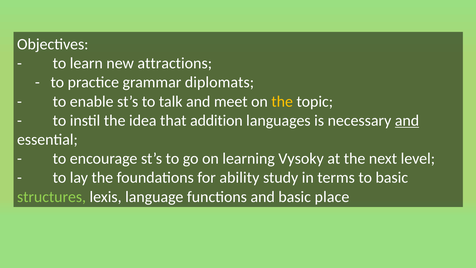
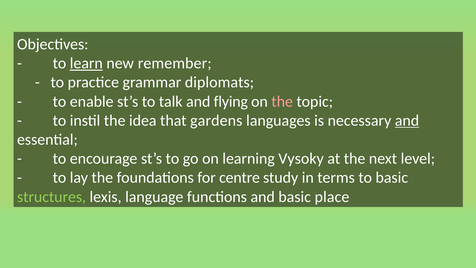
learn underline: none -> present (86, 63)
attractions: attractions -> remember (175, 63)
meet: meet -> flying (231, 101)
the colour: yellow -> pink (282, 101)
addition: addition -> gardens (216, 120)
ability: ability -> centre (240, 178)
